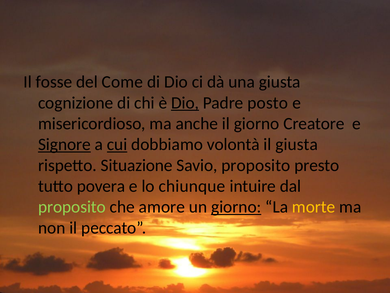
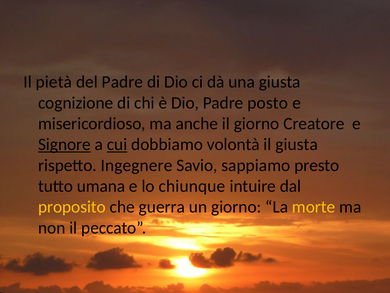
fosse: fosse -> pietà (54, 82)
del Come: Come -> Padre (122, 82)
Dio underline: present -> none (185, 103)
Situazione: Situazione -> Ingegnere (137, 165)
Savio proposito: proposito -> sappiamo (256, 165)
povera: povera -> umana (101, 186)
proposito colour: light green -> yellow (72, 207)
amore: amore -> guerra (162, 207)
giorno underline: present -> none (236, 207)
